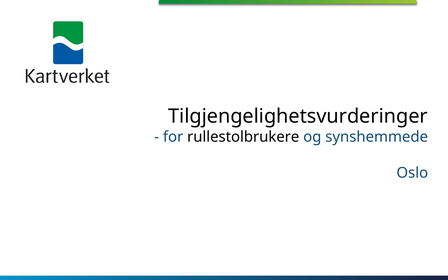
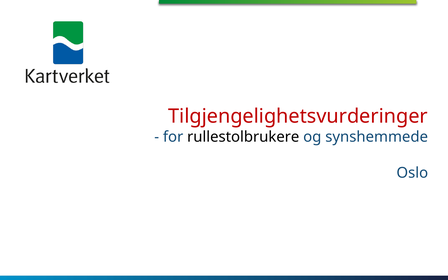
Tilgjengelighetsvurderinger colour: black -> red (298, 116)
